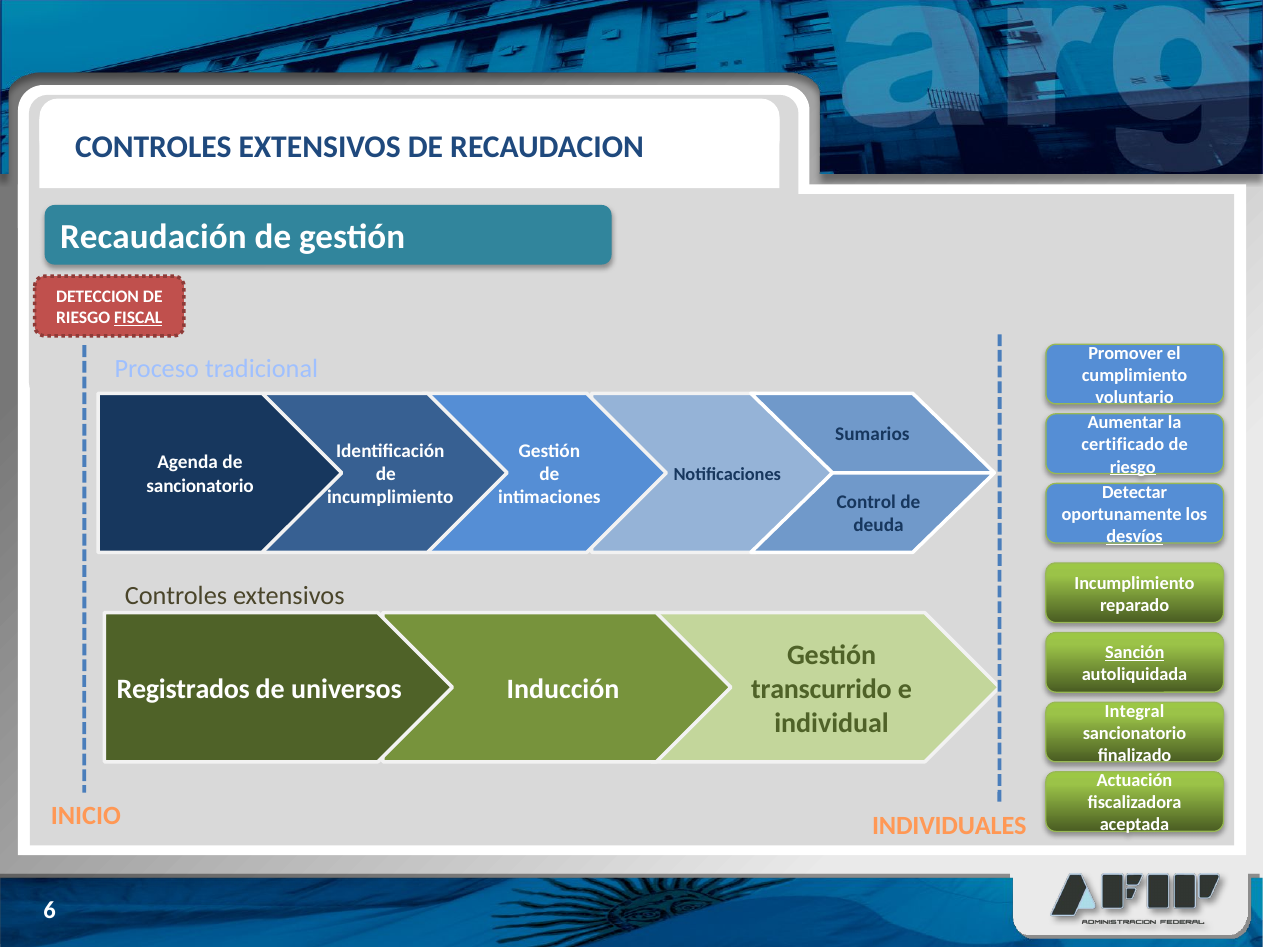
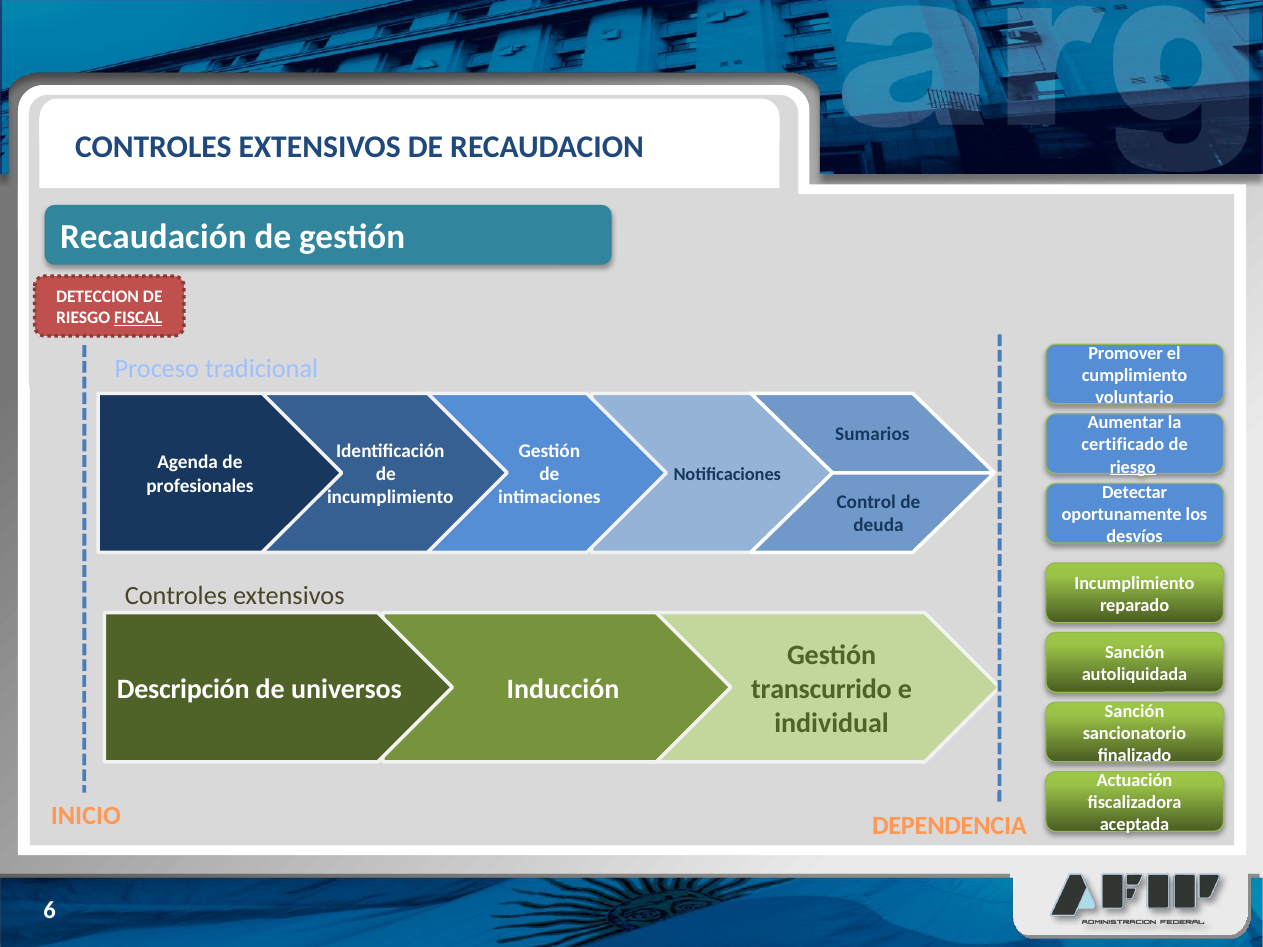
sancionatorio: sancionatorio -> profesionales (200, 486)
desvíos underline: present -> none (1135, 537)
Sanción underline: present -> none (1135, 653)
Registrados: Registrados -> Descripción (183, 689)
Integral: Integral -> Sanción (1135, 711)
INDIVIDUALES: INDIVIDUALES -> DEPENDENCIA (949, 826)
